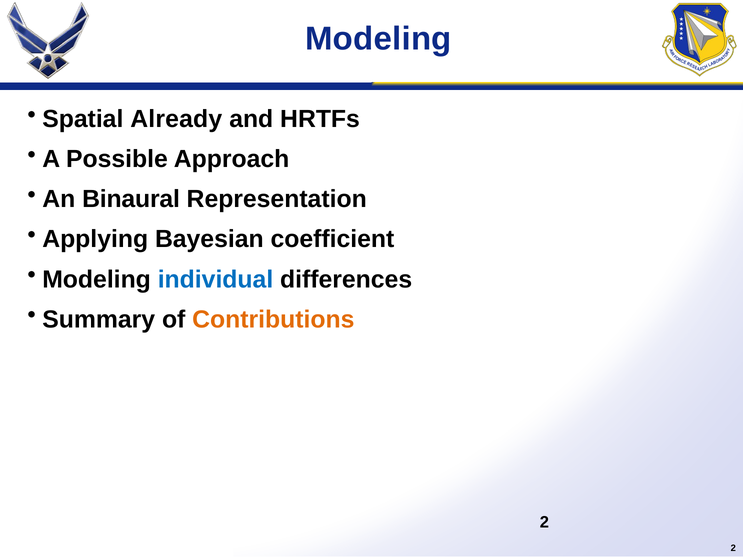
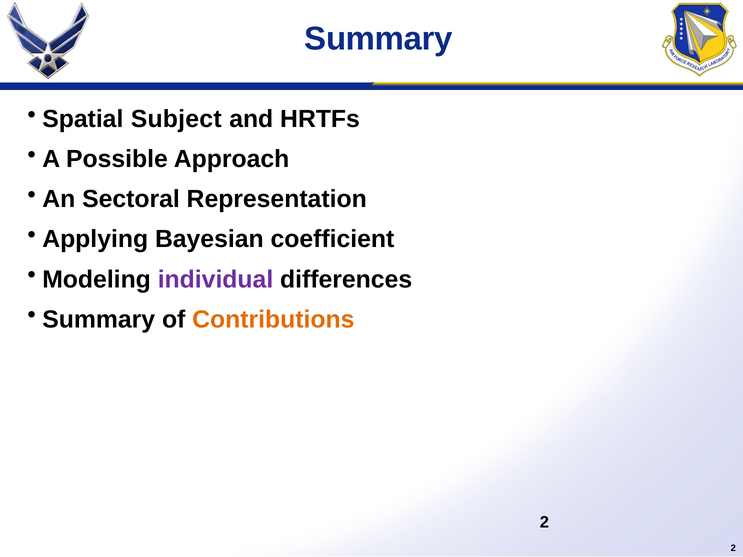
Modeling: Modeling -> Summary (379, 39)
Already: Already -> Subject (176, 119)
Binaural: Binaural -> Sectoral (131, 199)
individual colour: blue -> purple (216, 279)
